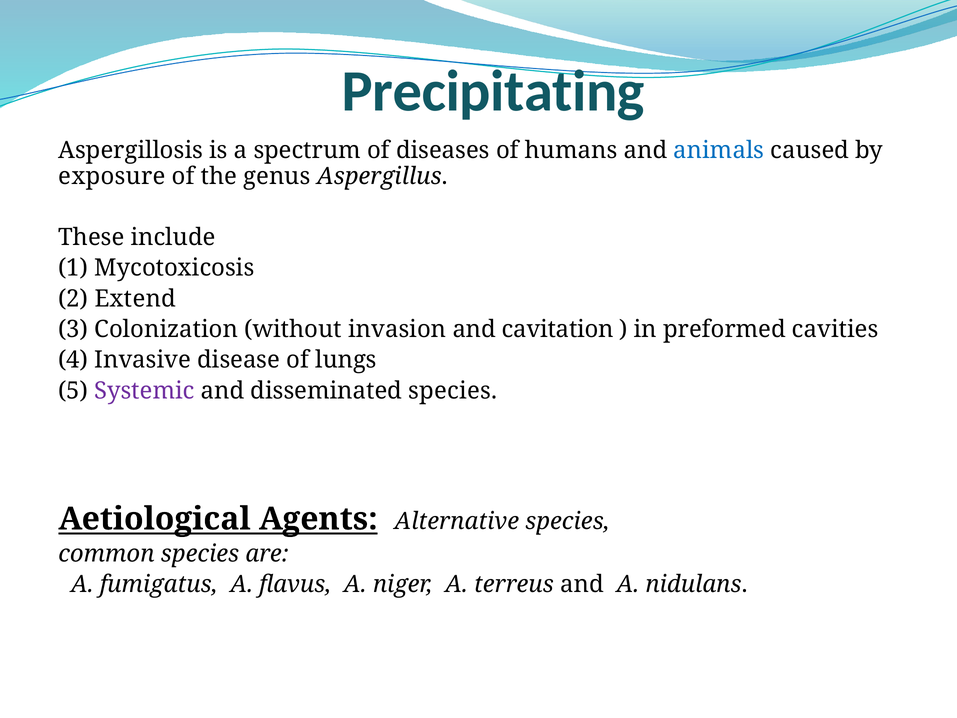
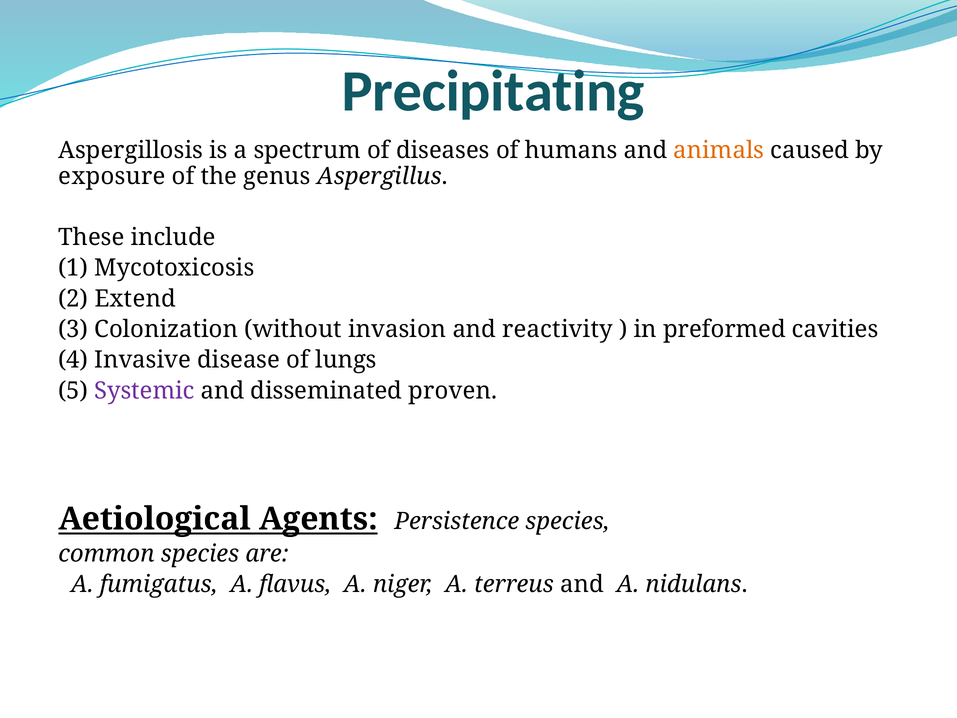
animals colour: blue -> orange (719, 150)
cavitation: cavitation -> reactivity (558, 329)
disseminated species: species -> proven (453, 391)
Alternative: Alternative -> Persistence (457, 521)
